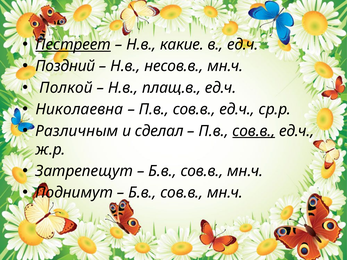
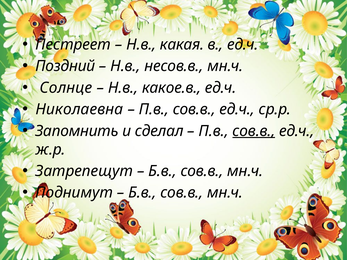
Пестреет underline: present -> none (73, 45)
какие: какие -> какая (182, 45)
Полкой: Полкой -> Солнце (66, 88)
плащ.в: плащ.в -> какое.в (172, 88)
Различным: Различным -> Запомнить (77, 131)
